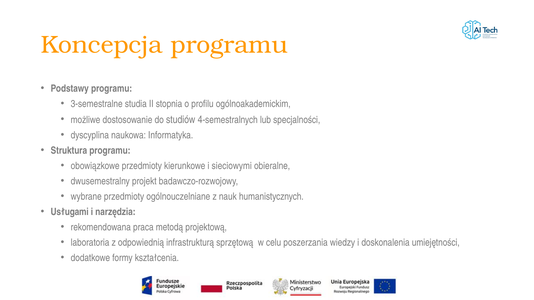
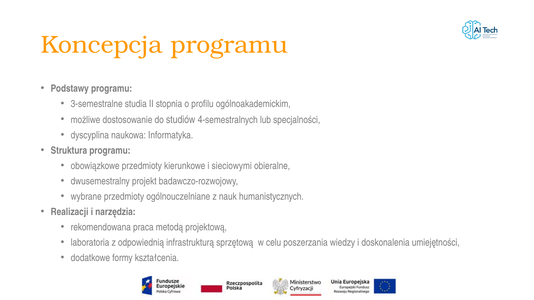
Usługami: Usługami -> Realizacji (70, 212)
